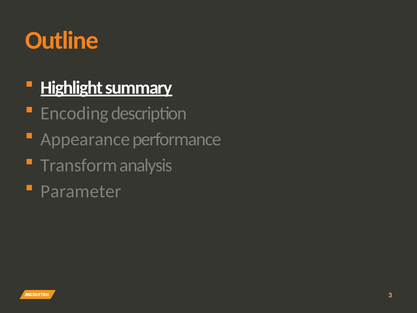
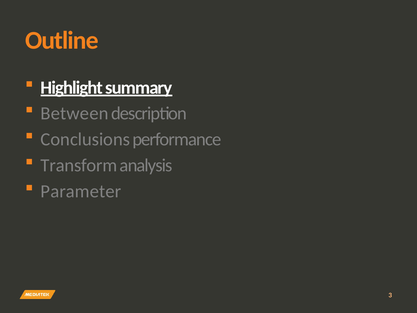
Encoding: Encoding -> Between (75, 113)
Appearance: Appearance -> Conclusions (85, 139)
